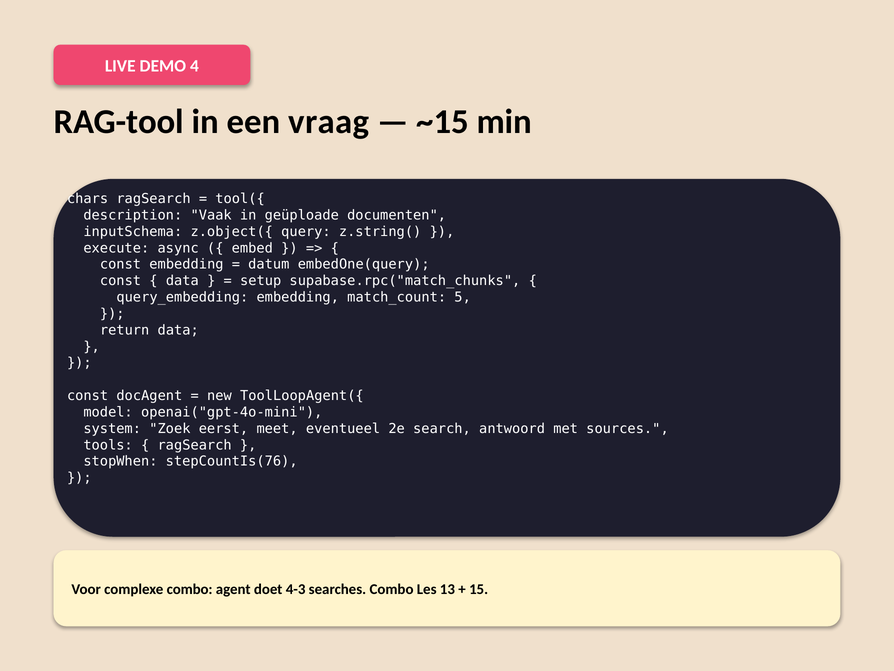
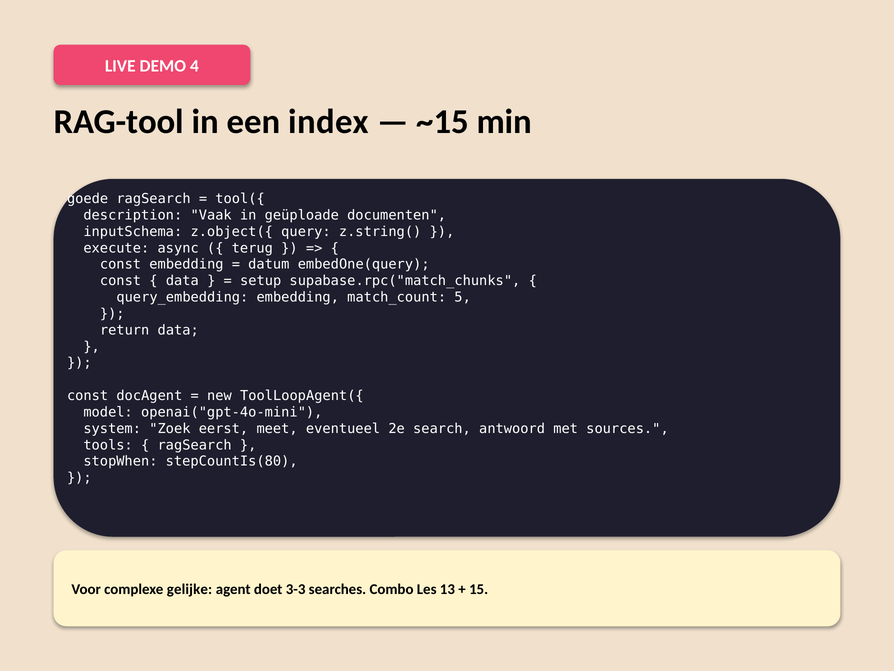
vraag: vraag -> index (329, 122)
chars: chars -> goede (88, 199)
embed: embed -> terug (252, 248)
stepCountIs(76: stepCountIs(76 -> stepCountIs(80 (232, 461)
complexe combo: combo -> gelijke (190, 589)
4-3: 4-3 -> 3-3 (296, 589)
